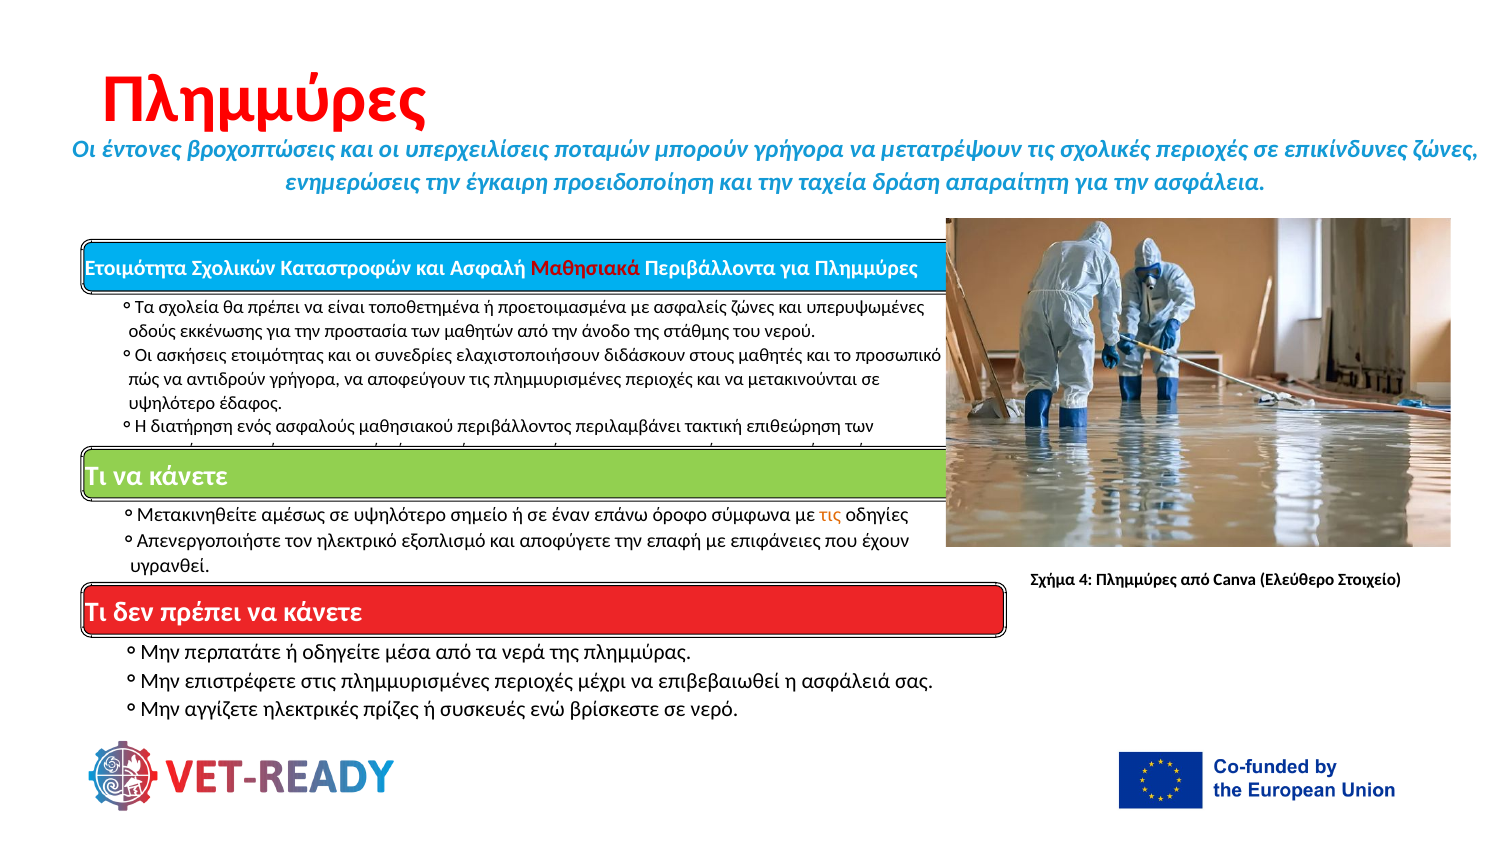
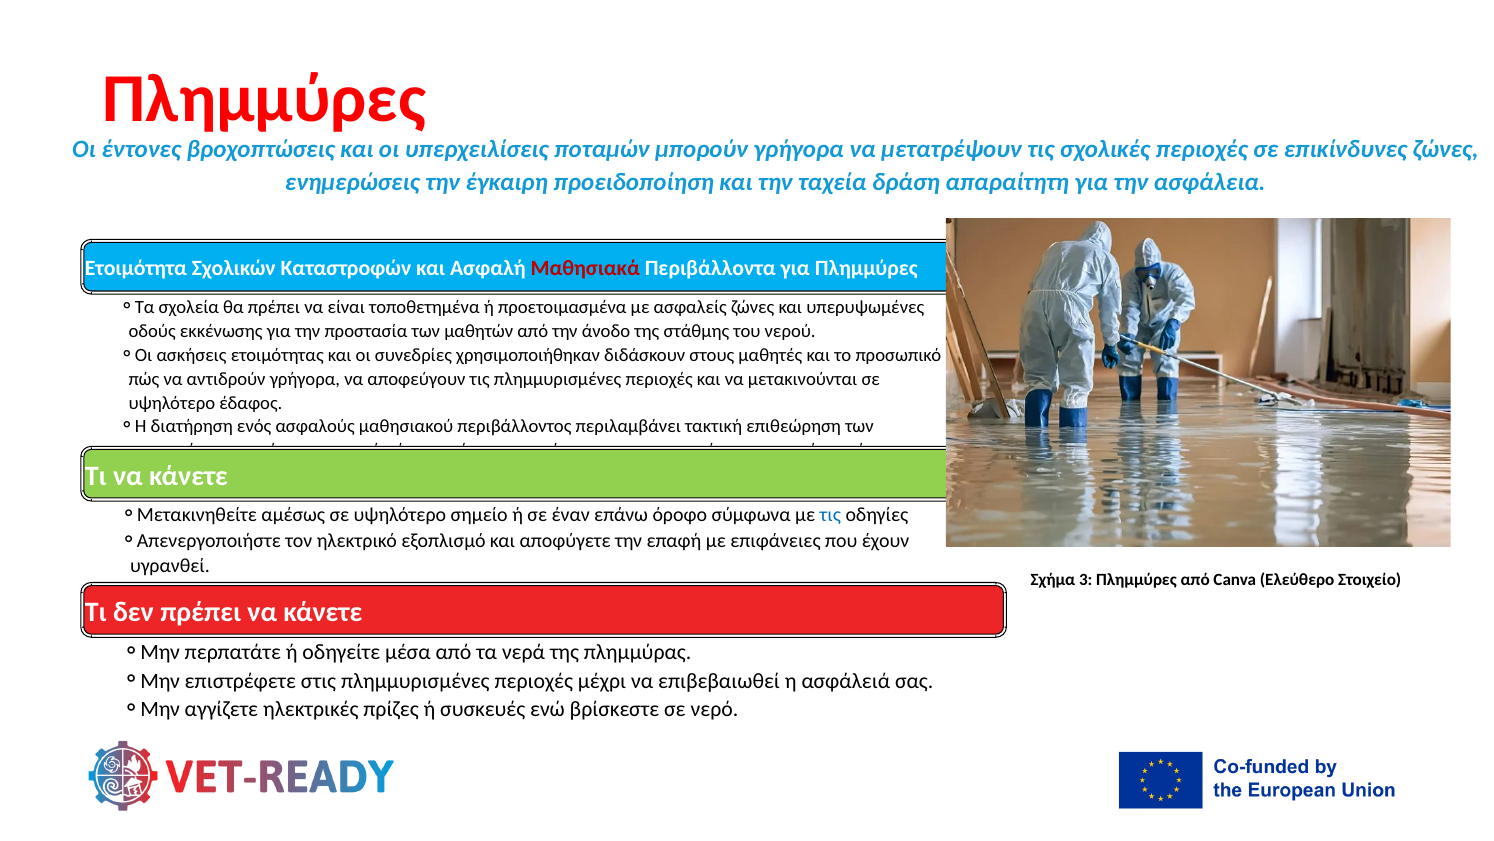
ελαχιστοποιήσουν: ελαχιστοποιήσουν -> χρησιμοποιήθηκαν (528, 355)
τις colour: orange -> blue (830, 515)
4: 4 -> 3 (1086, 579)
